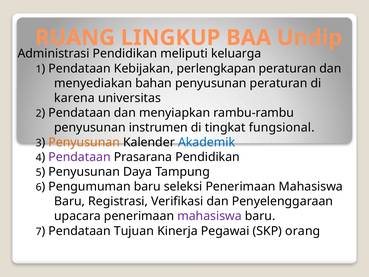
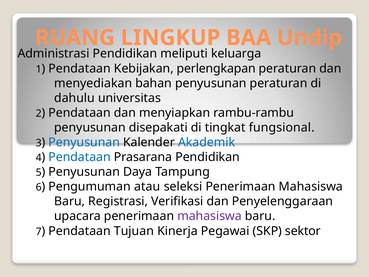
karena: karena -> dahulu (74, 98)
instrumen: instrumen -> disepakati (158, 127)
Penyusunan colour: orange -> blue (84, 142)
Pendataan colour: purple -> blue (80, 157)
Pengumuman baru: baru -> atau (147, 186)
orang: orang -> sektor (303, 231)
